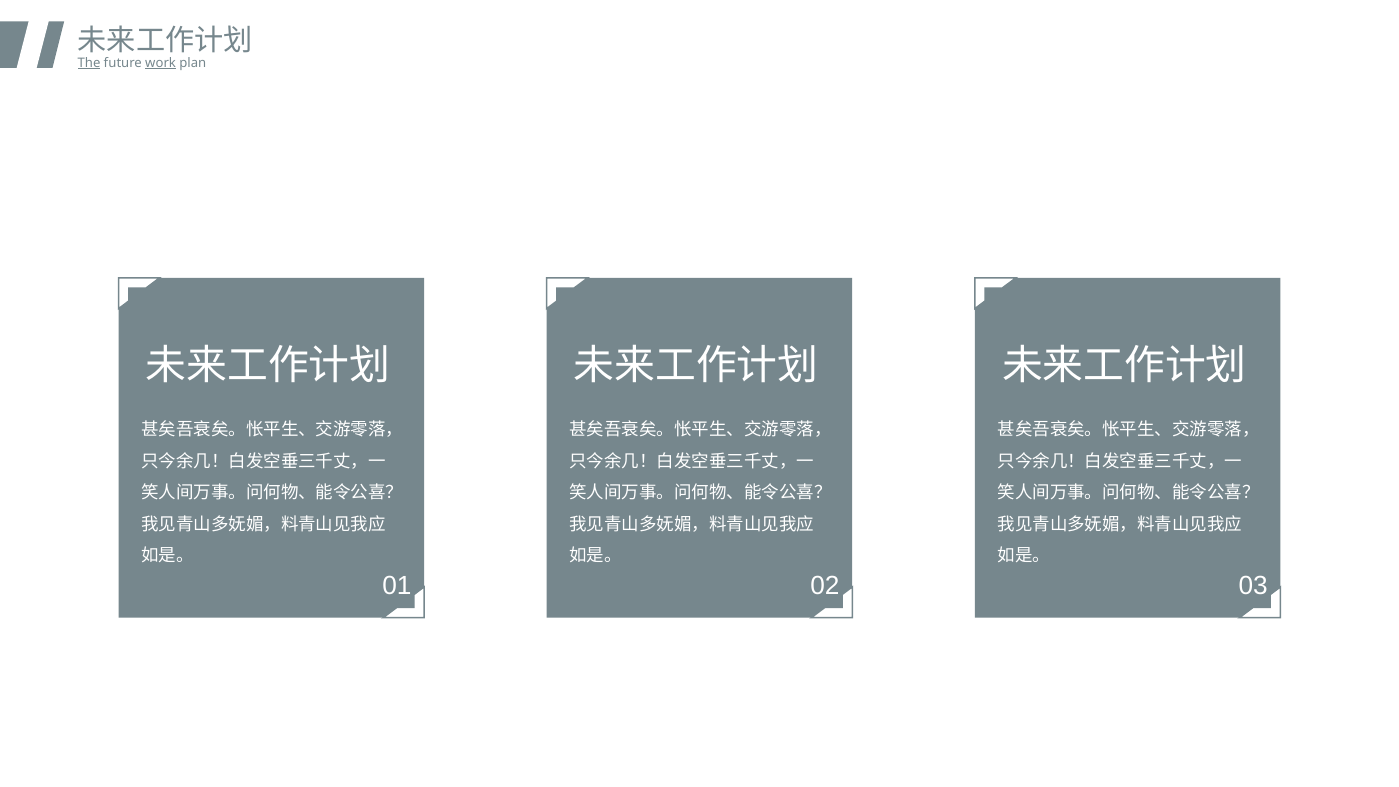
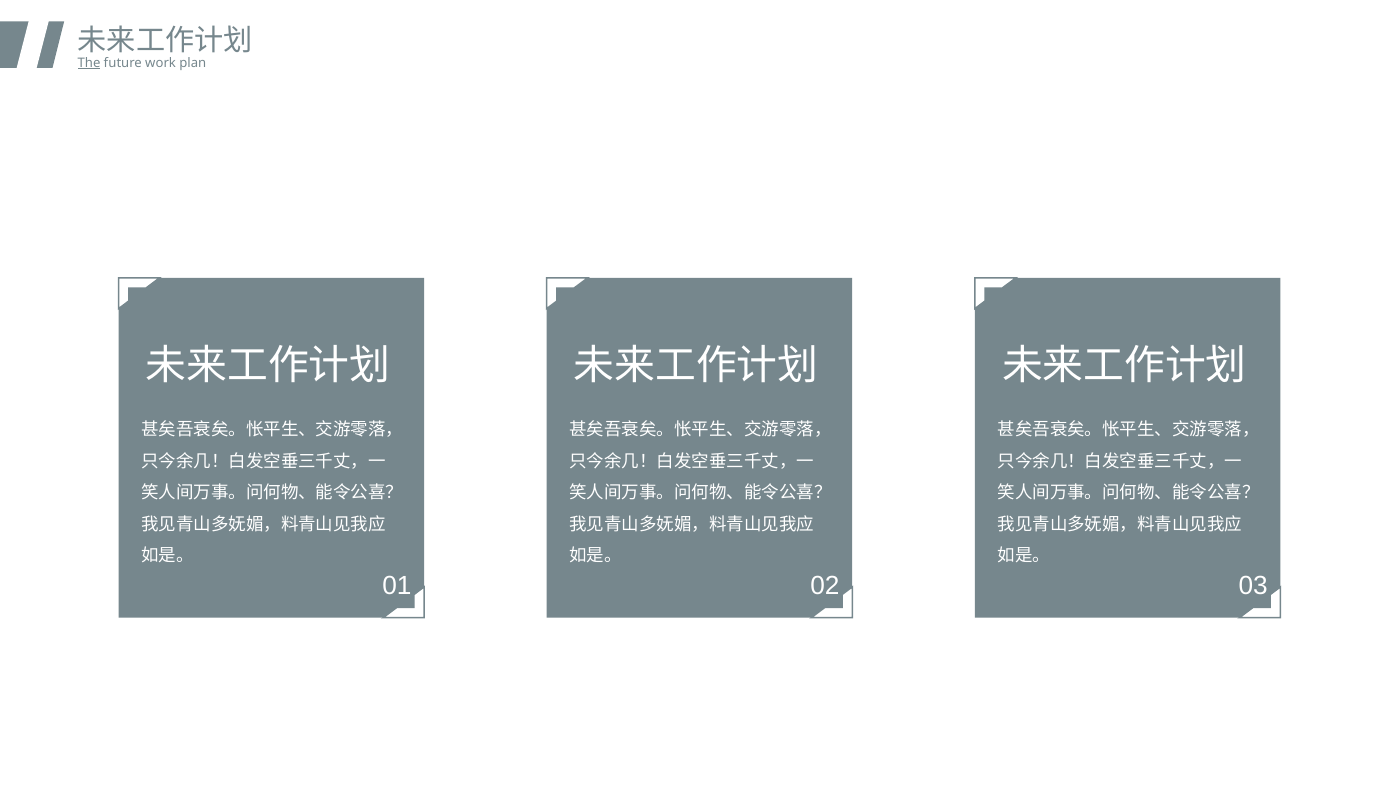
work underline: present -> none (161, 63)
